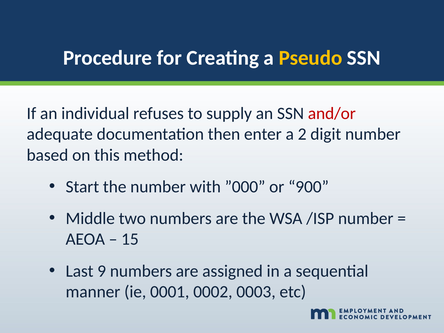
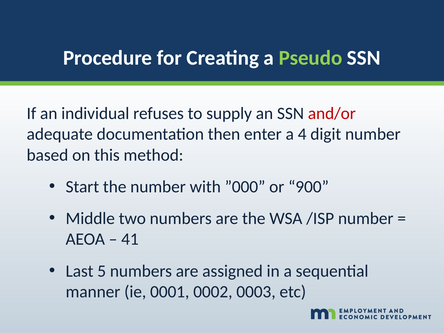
Pseudo colour: yellow -> light green (311, 58)
2: 2 -> 4 (302, 134)
15: 15 -> 41 (130, 239)
9: 9 -> 5 (102, 271)
